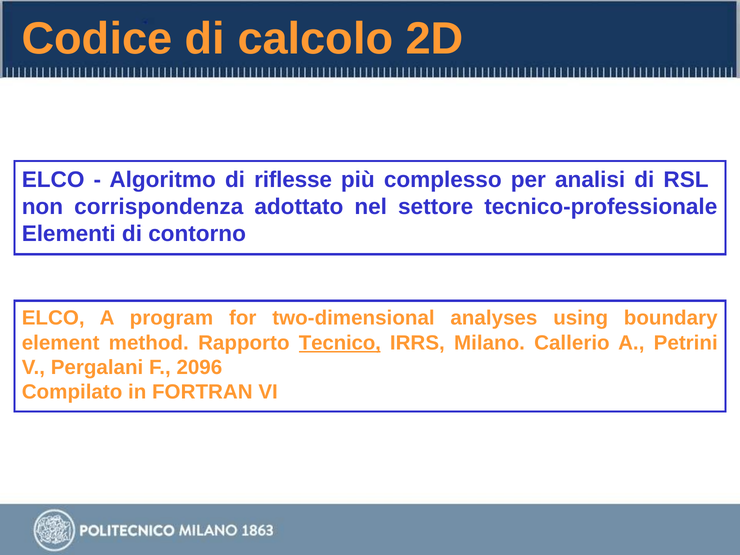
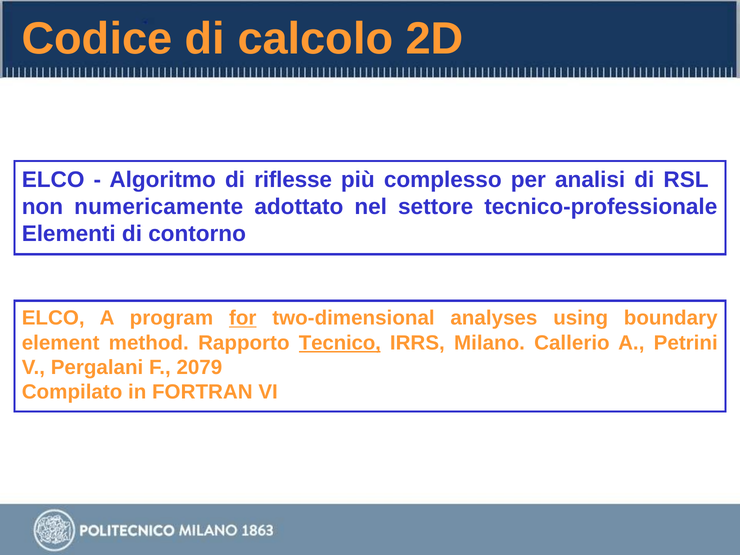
corrispondenza: corrispondenza -> numericamente (159, 207)
for underline: none -> present (243, 318)
2096: 2096 -> 2079 (199, 368)
